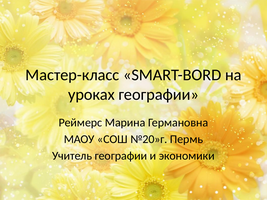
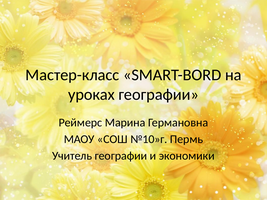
№20»г: №20»г -> №10»г (149, 139)
